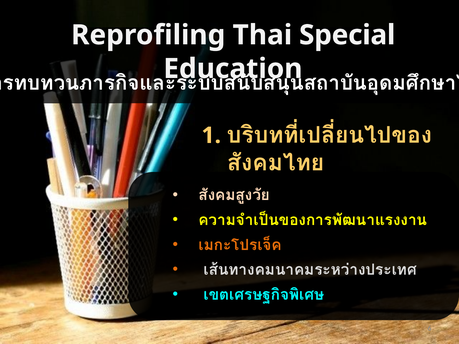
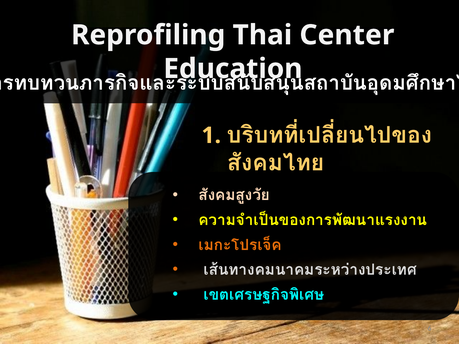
Special: Special -> Center (347, 35)
